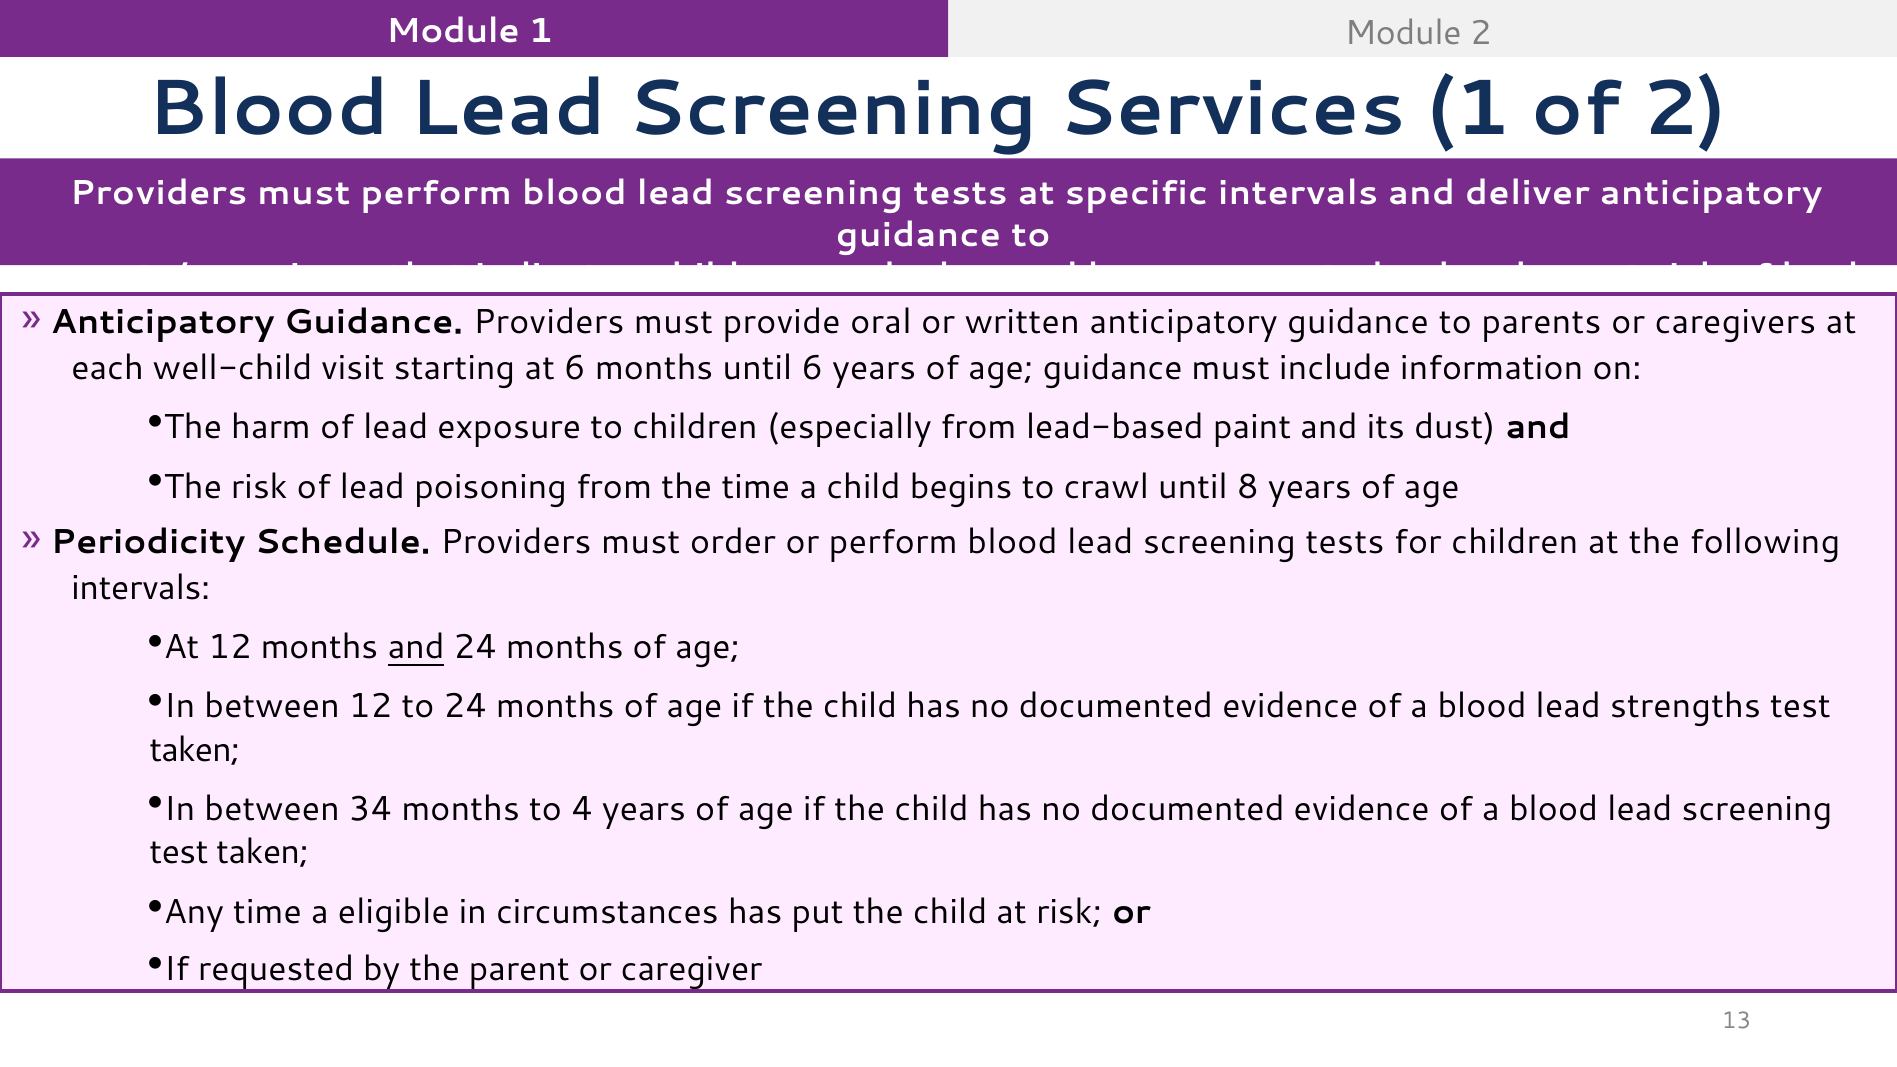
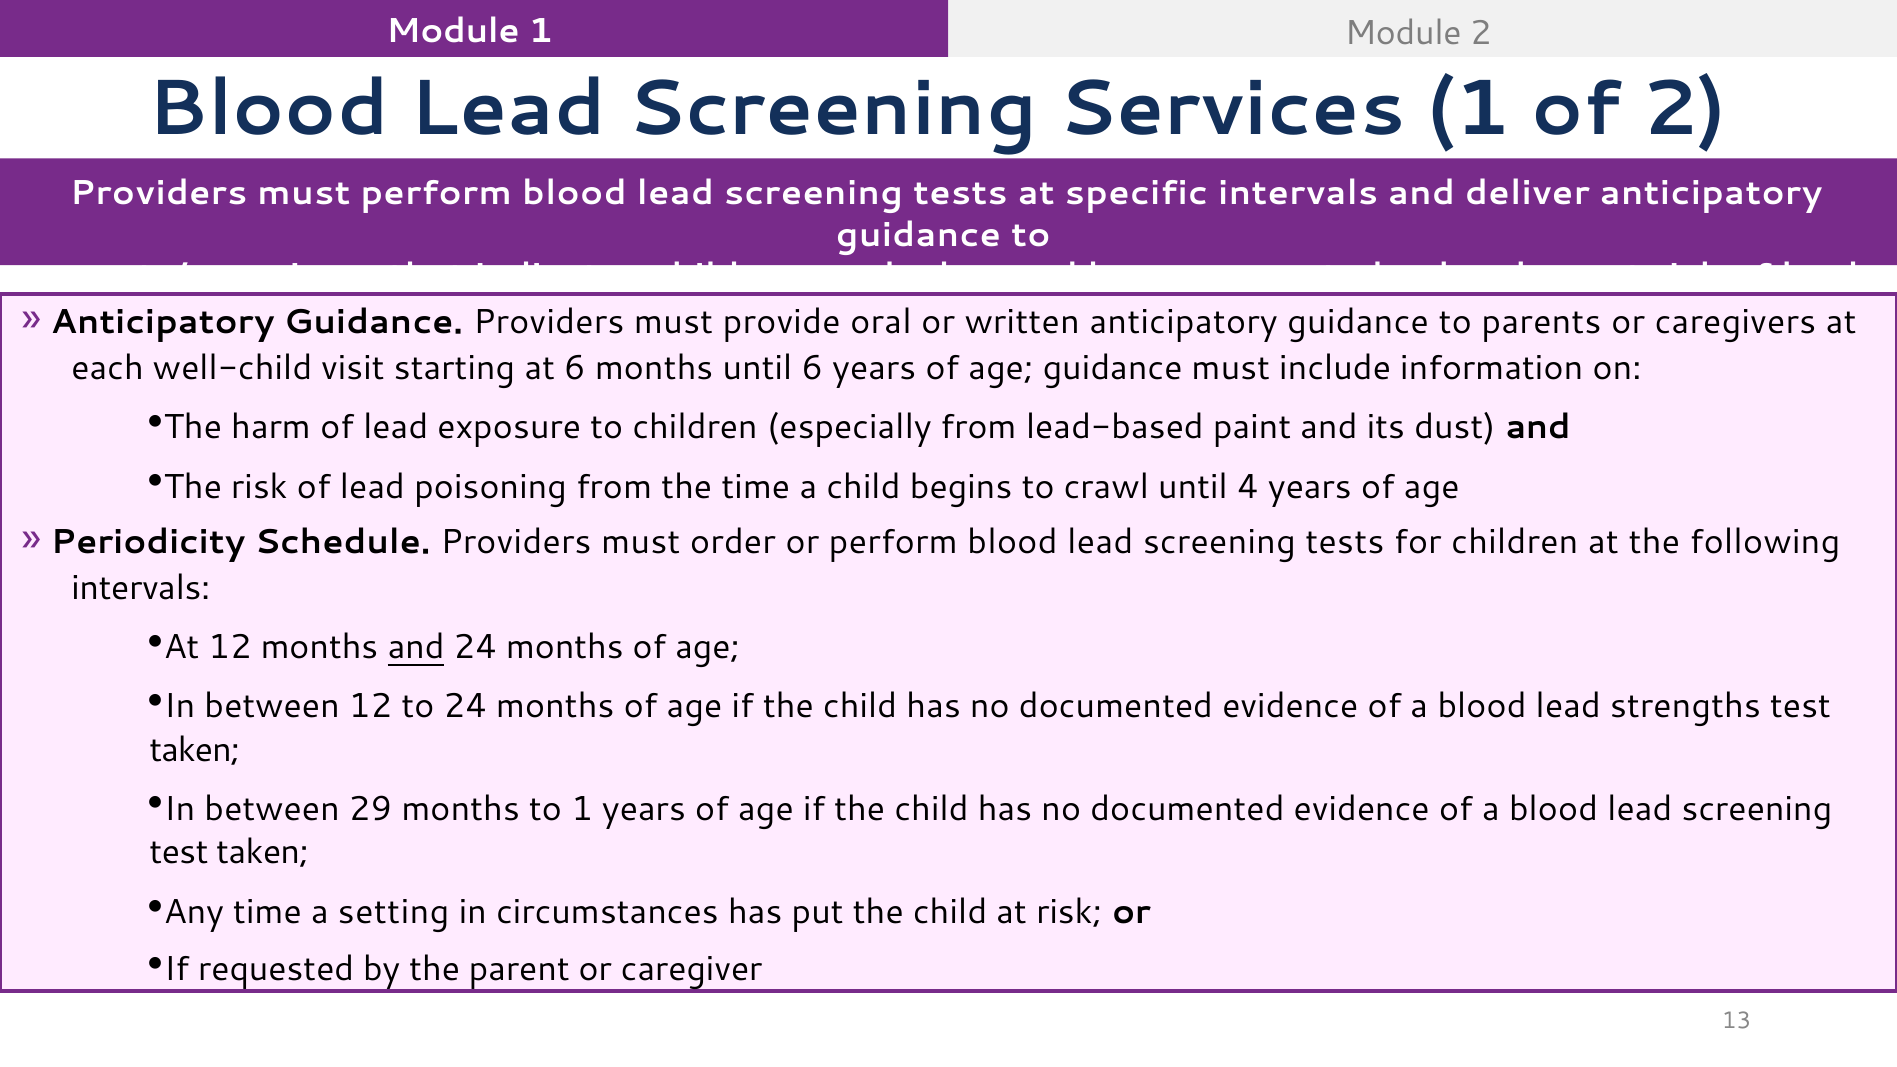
8: 8 -> 4 (1248, 487)
34: 34 -> 29 (370, 809)
to 4: 4 -> 1 (582, 809)
eligible: eligible -> setting (394, 912)
